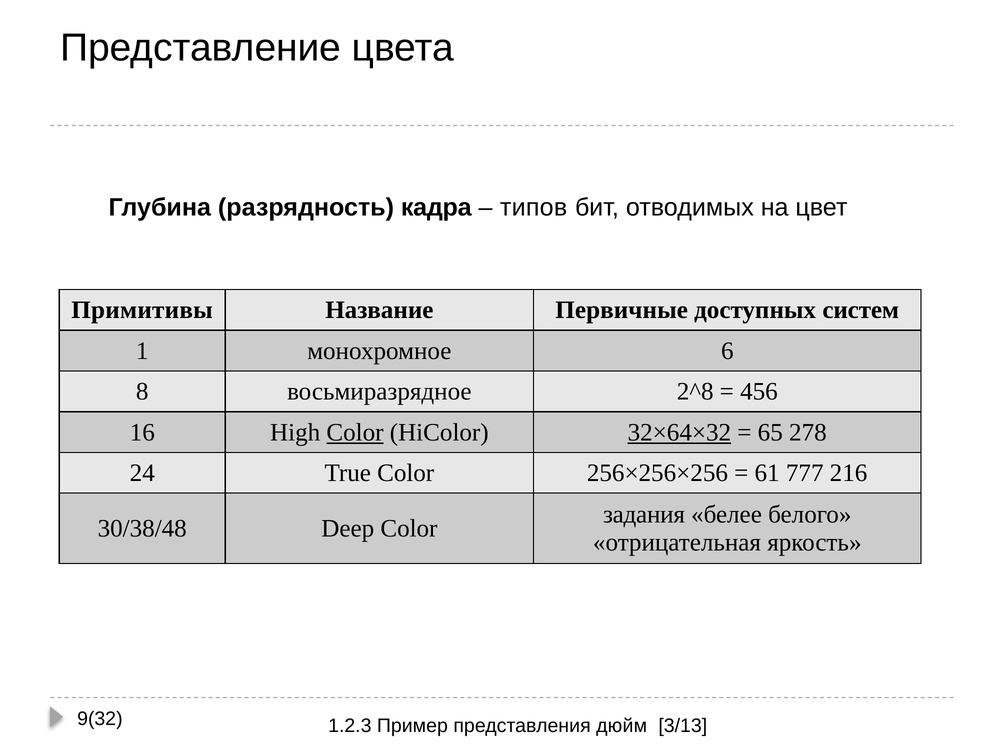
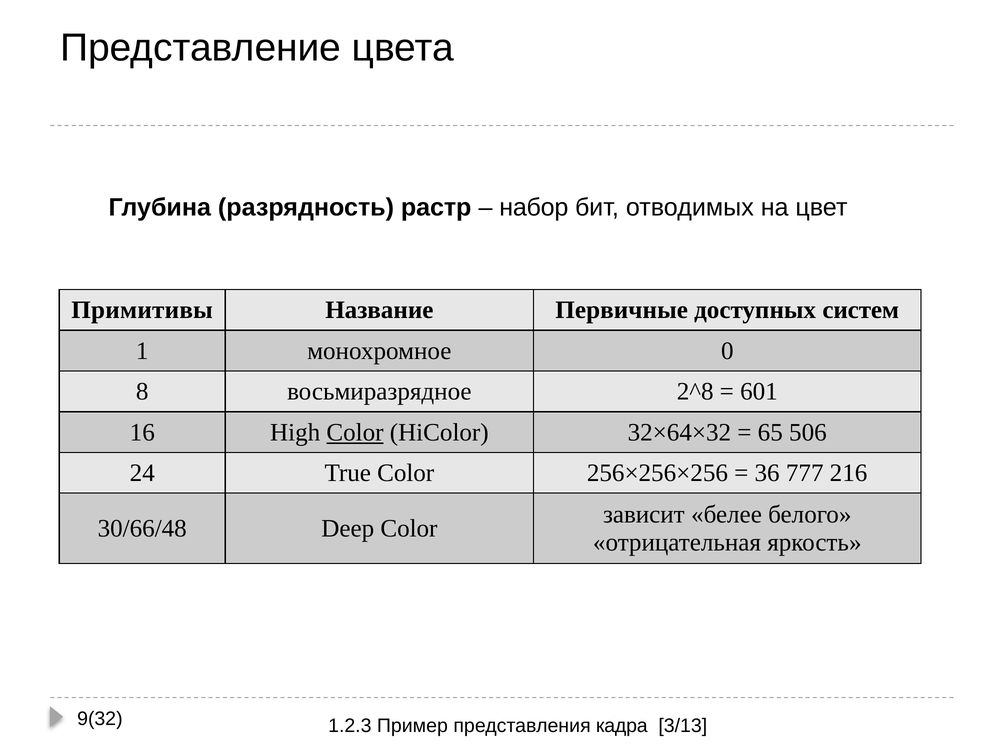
кадра: кадра -> растр (436, 207)
типов: типов -> набор (534, 207)
6: 6 -> 0 (727, 351)
456: 456 -> 601 (759, 392)
32×64×32 underline: present -> none (679, 432)
278: 278 -> 506 (808, 432)
61: 61 -> 36 (767, 473)
задания: задания -> зависит (644, 515)
30/38/48: 30/38/48 -> 30/66/48 (142, 529)
дюйм: дюйм -> кадра (622, 726)
